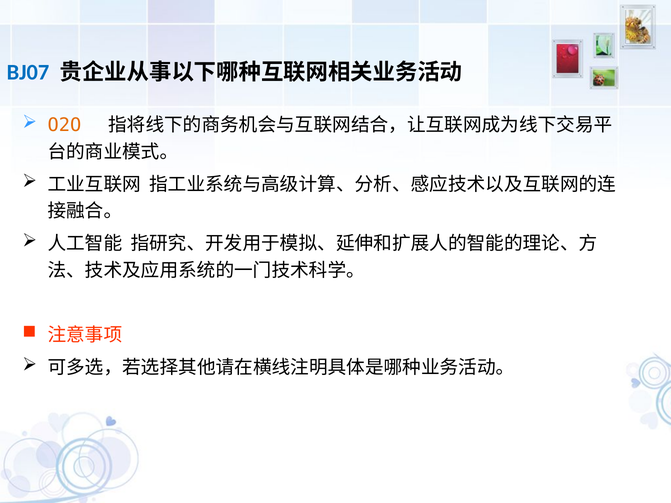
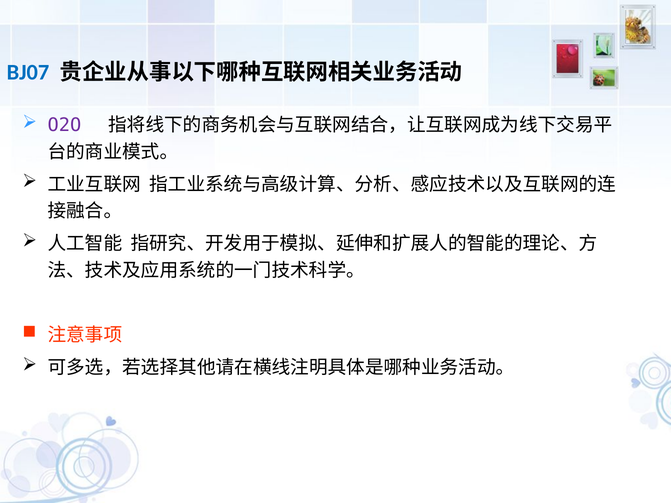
O2O colour: orange -> purple (64, 125)
